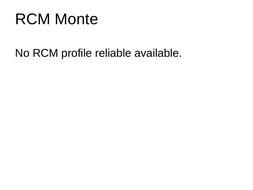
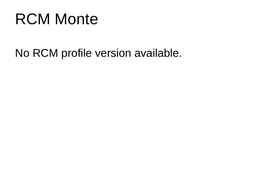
reliable: reliable -> version (113, 53)
